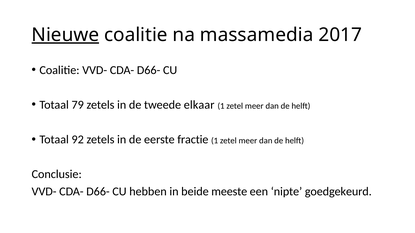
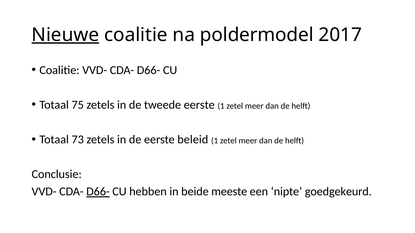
massamedia: massamedia -> poldermodel (257, 35)
79: 79 -> 75 (78, 105)
tweede elkaar: elkaar -> eerste (199, 105)
92: 92 -> 73 (78, 140)
fractie: fractie -> beleid (193, 140)
D66- underline: none -> present (98, 192)
